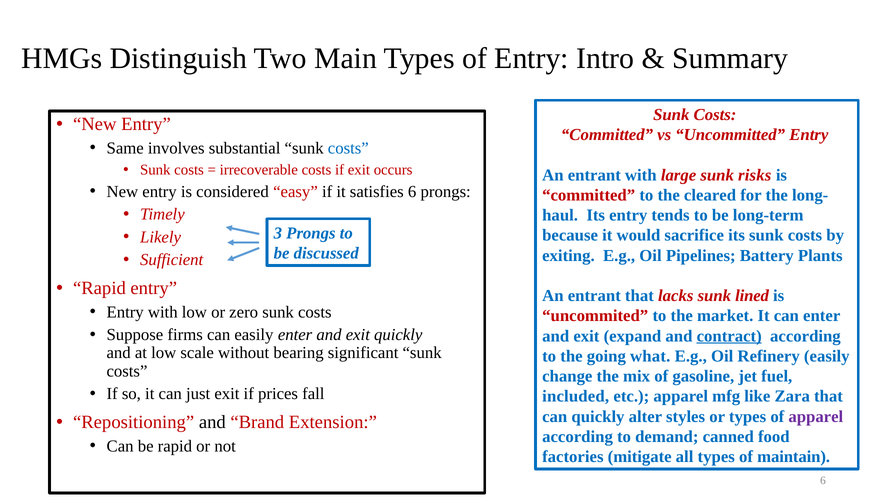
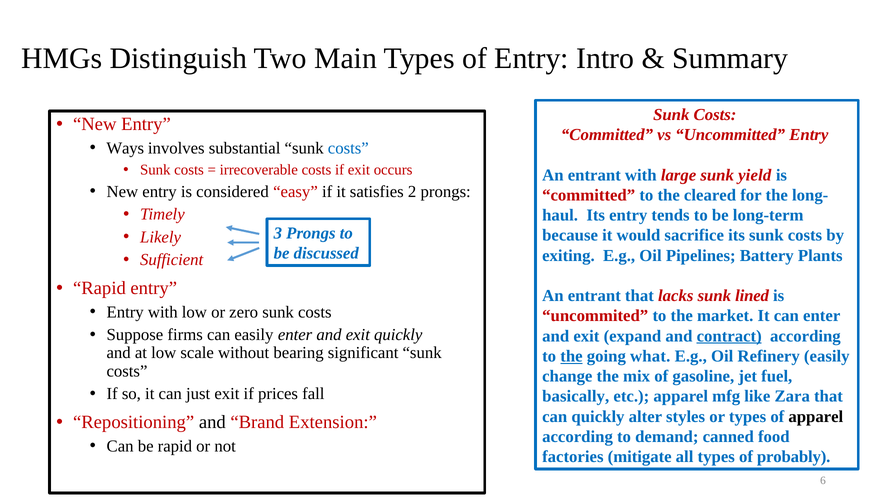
Same: Same -> Ways (125, 148)
risks: risks -> yield (755, 175)
satisfies 6: 6 -> 2 (412, 191)
the underline: none -> present (571, 356)
included: included -> basically (576, 396)
apparel colour: purple -> black (816, 416)
maintain: maintain -> probably (794, 457)
